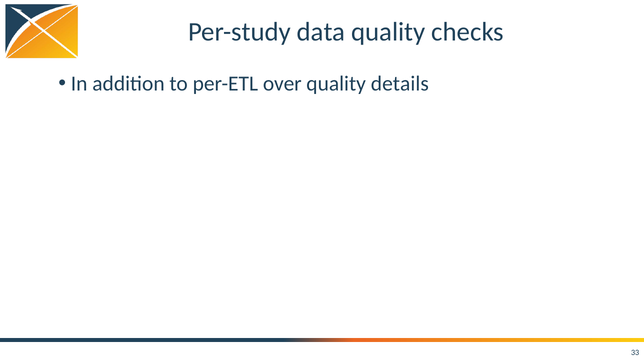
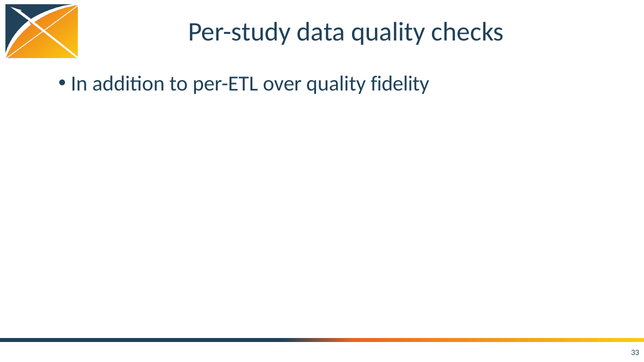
details: details -> fidelity (400, 84)
